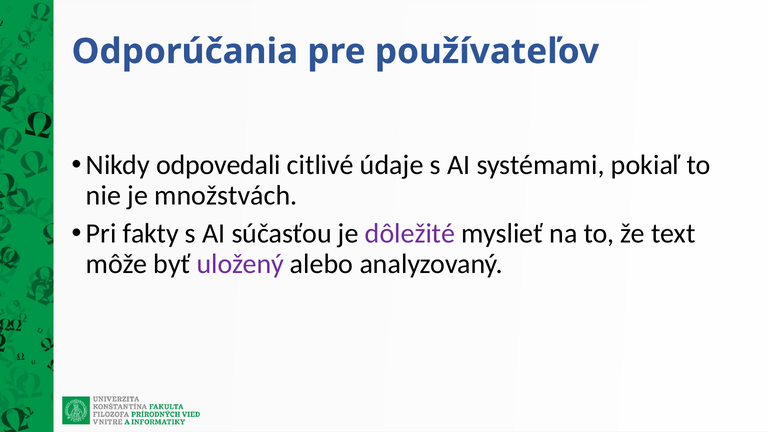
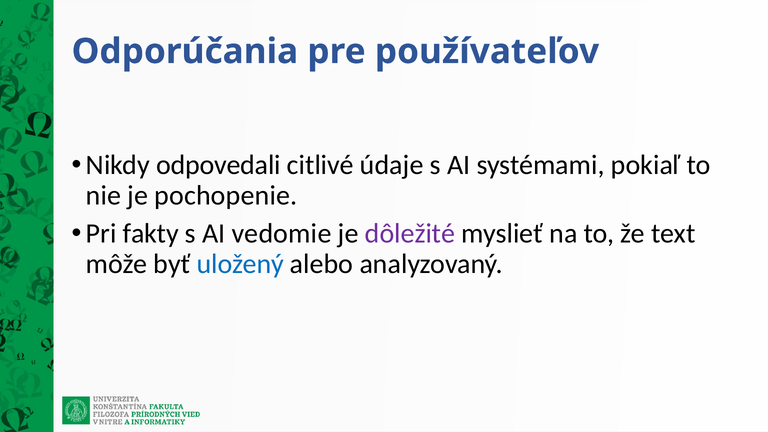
množstvách: množstvách -> pochopenie (226, 195)
súčasťou: súčasťou -> vedomie (282, 234)
uložený colour: purple -> blue (240, 264)
